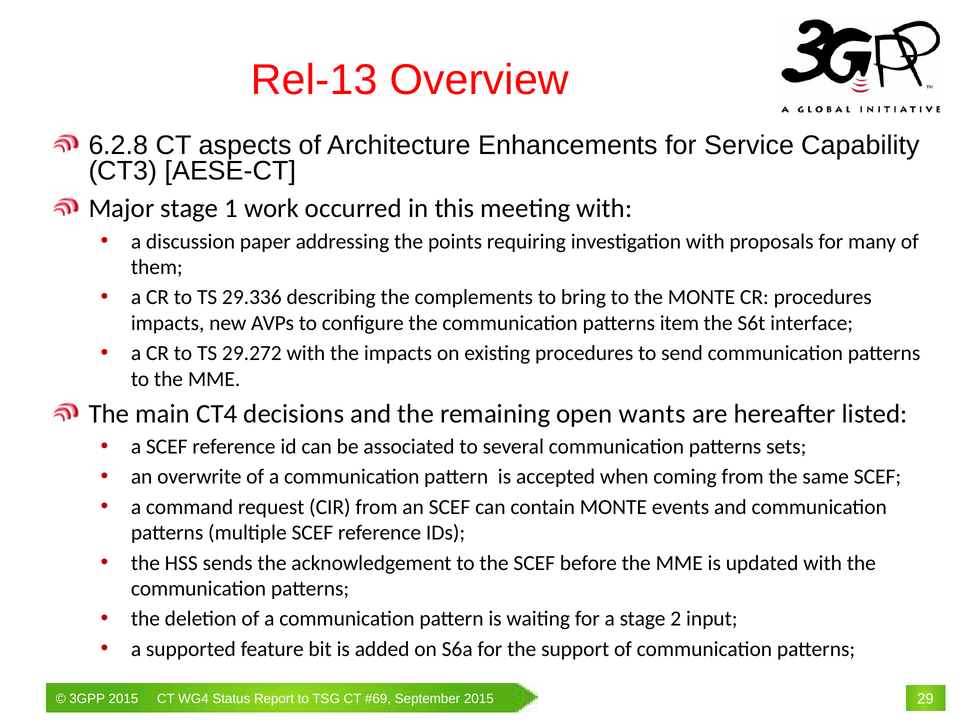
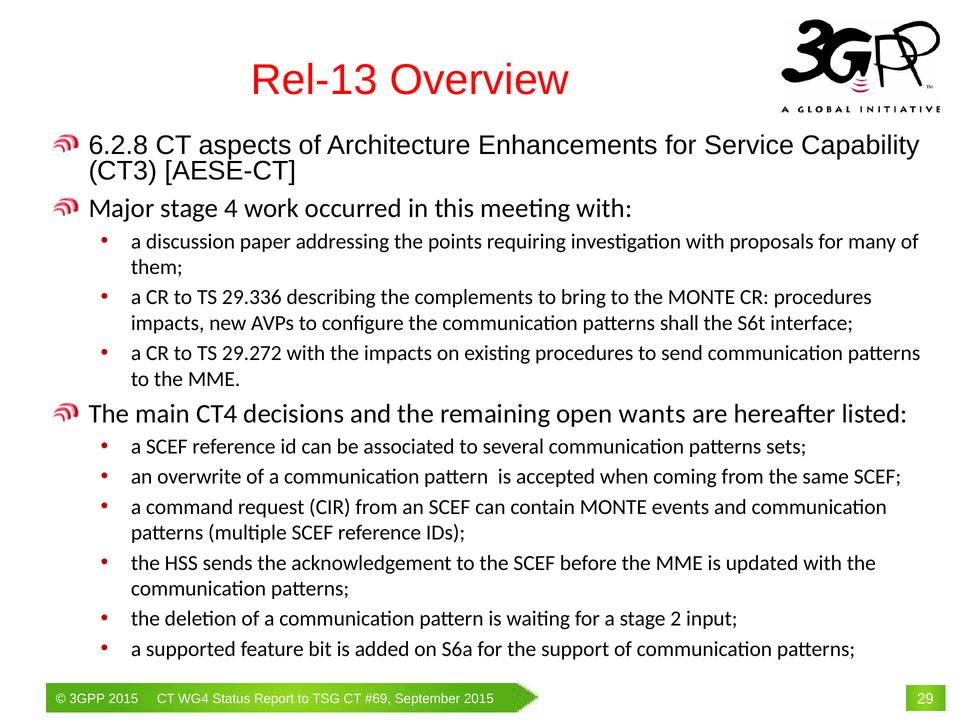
1: 1 -> 4 (231, 208)
item: item -> shall (679, 323)
